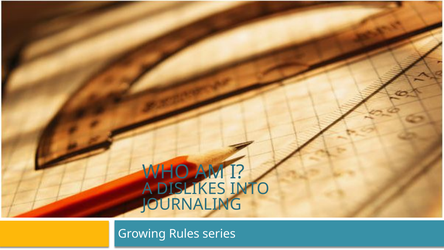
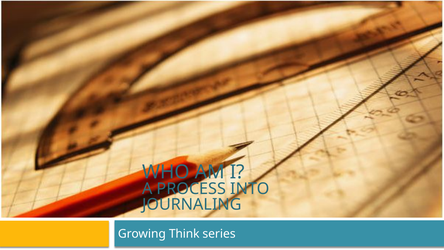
DISLIKES: DISLIKES -> PROCESS (191, 189)
Rules: Rules -> Think (184, 234)
